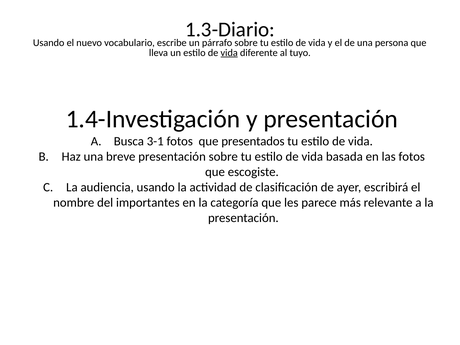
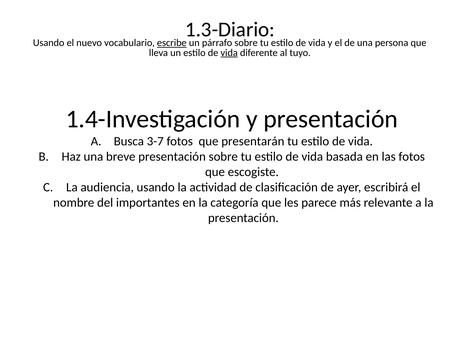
escribe underline: none -> present (172, 43)
3-1: 3-1 -> 3-7 (155, 141)
presentados: presentados -> presentarán (253, 141)
